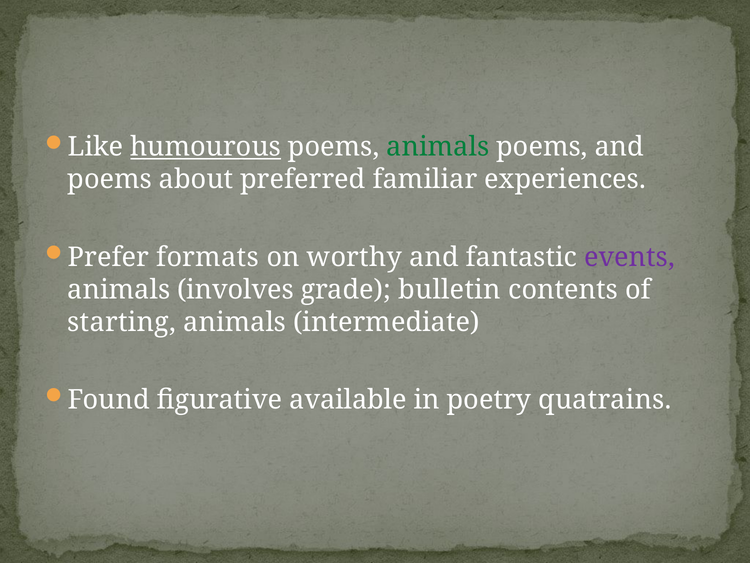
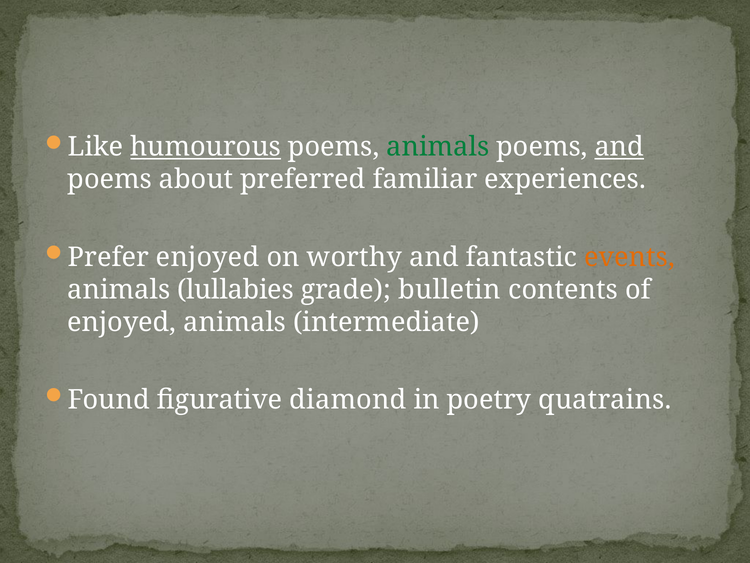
and underline: none -> present (619, 147)
Prefer formats: formats -> enjoyed (208, 257)
events colour: purple -> orange (630, 257)
involves: involves -> lullabies (236, 289)
starting: starting -> enjoyed (122, 322)
available: available -> diamond (348, 399)
